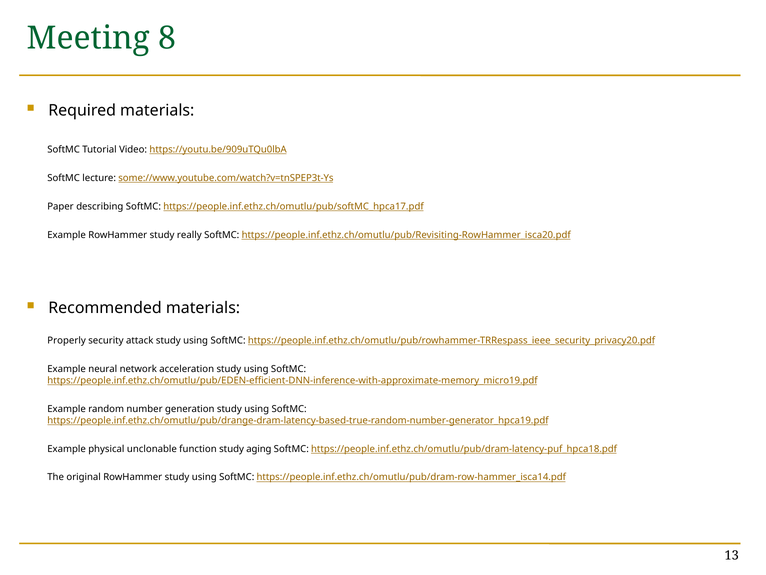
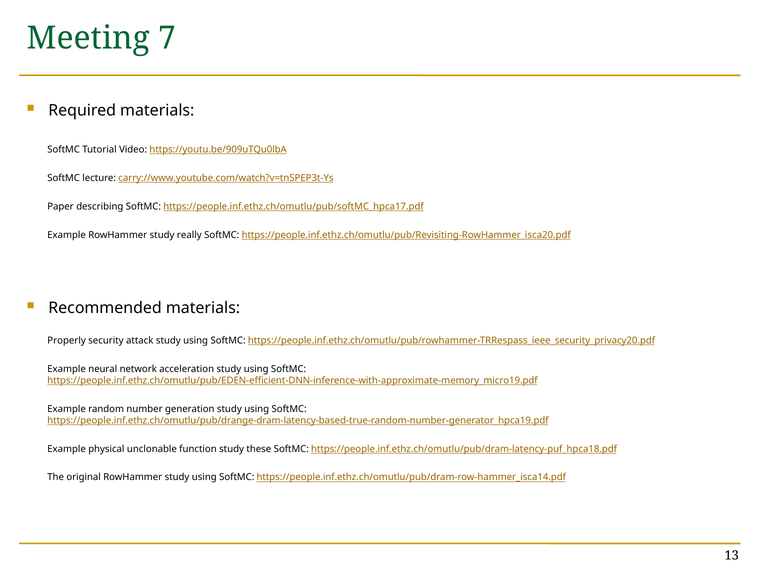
8: 8 -> 7 (167, 38)
some://www.youtube.com/watch?v=tnSPEP3t-Ys: some://www.youtube.com/watch?v=tnSPEP3t-Ys -> carry://www.youtube.com/watch?v=tnSPEP3t-Ys (226, 178)
aging: aging -> these (259, 448)
